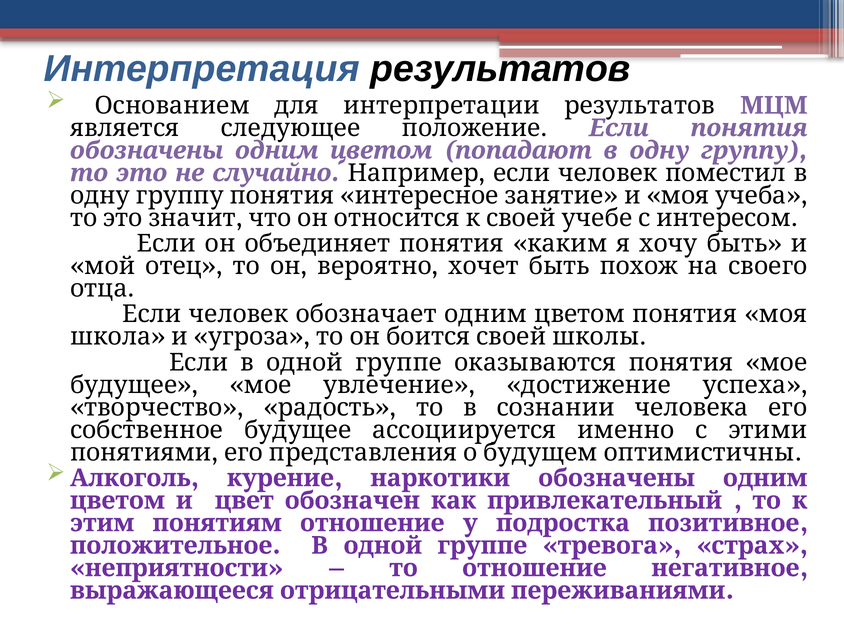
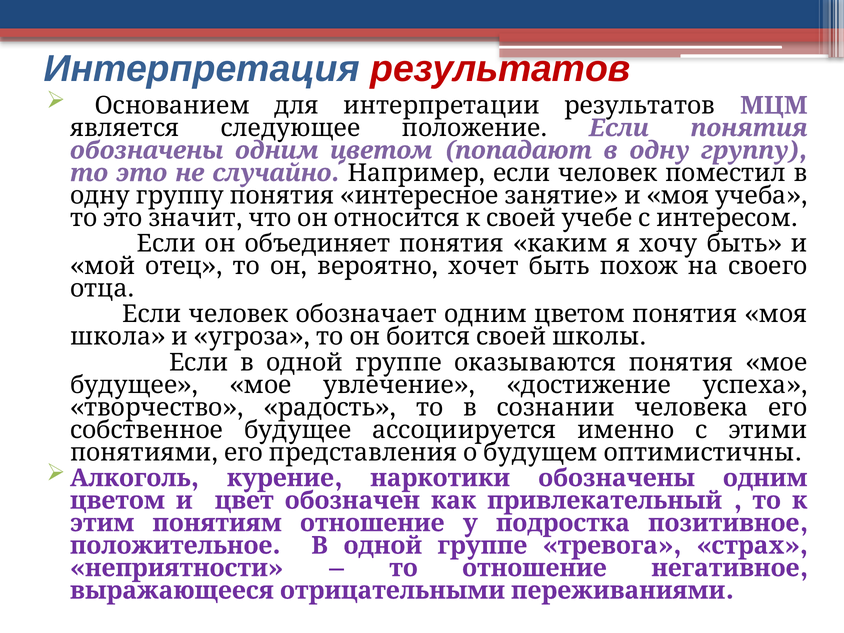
результатов colour: black -> red (500, 69)
